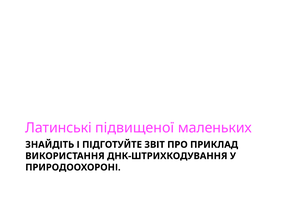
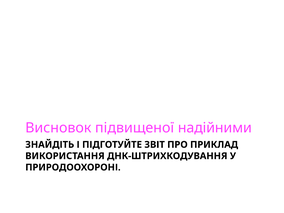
Латинські: Латинські -> Висновок (58, 128)
маленьких: маленьких -> надійними (215, 128)
